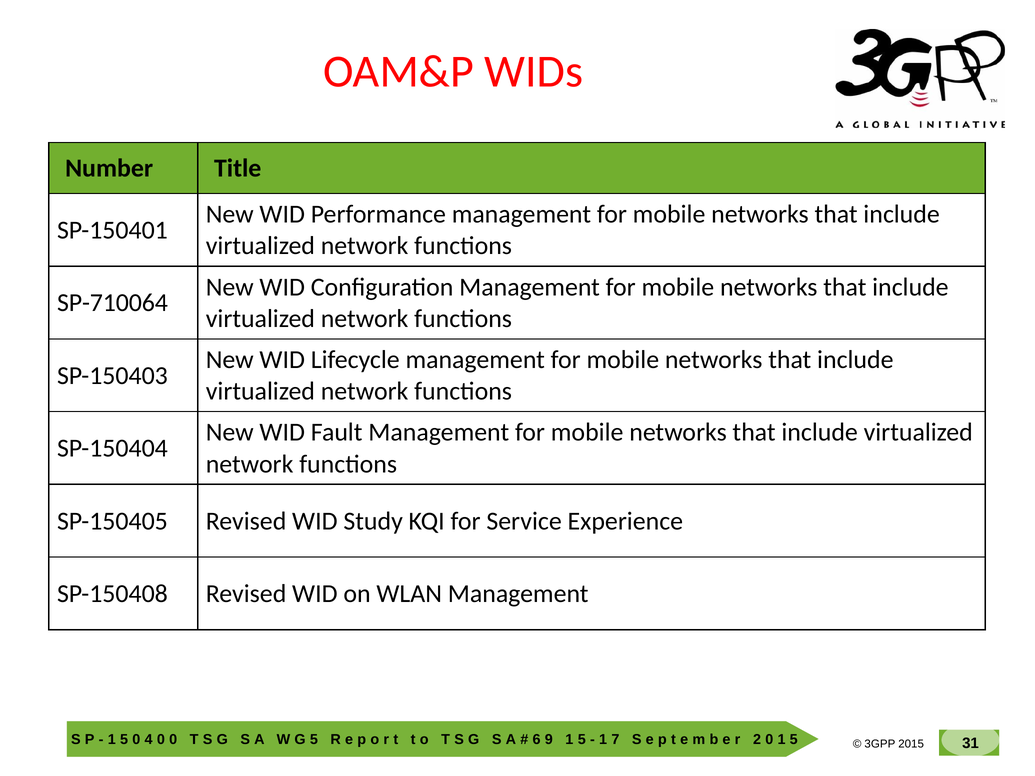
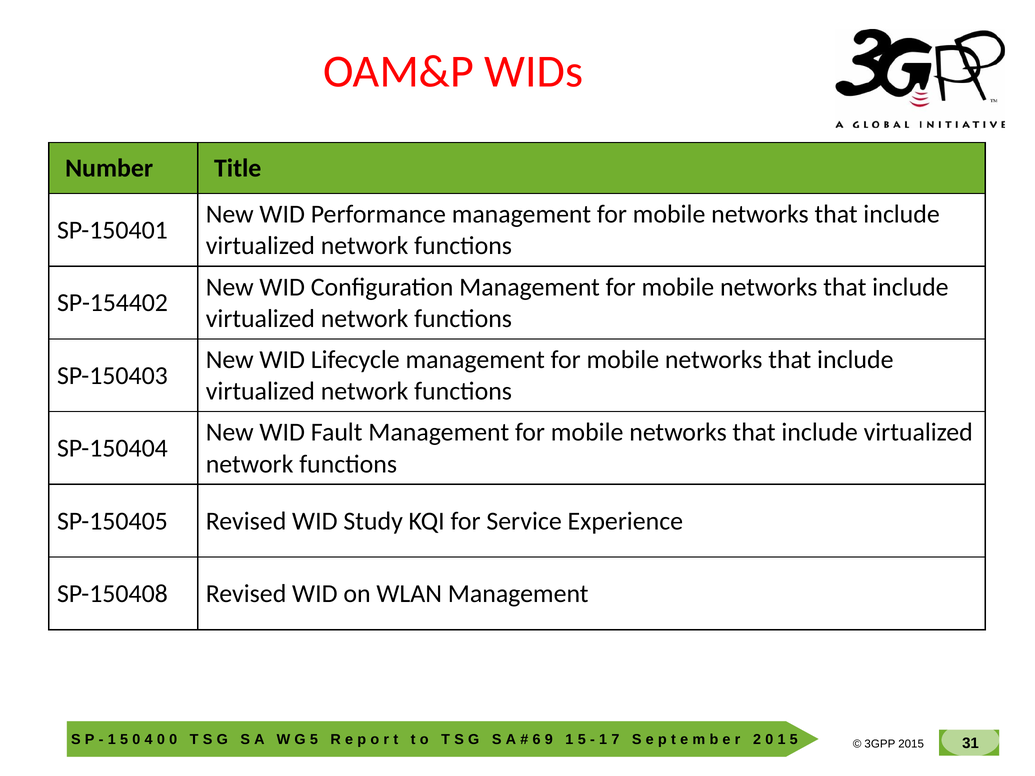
SP-710064: SP-710064 -> SP-154402 (112, 303)
